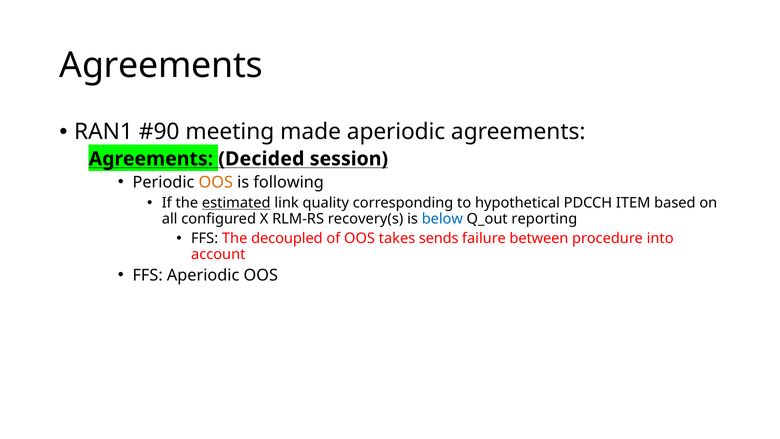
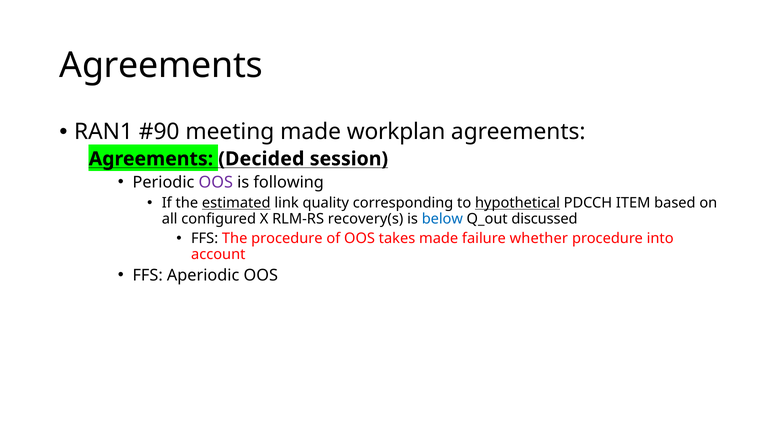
made aperiodic: aperiodic -> workplan (396, 132)
OOS colour: orange -> purple (216, 182)
hypothetical underline: none -> present (518, 203)
reporting: reporting -> discussed (544, 219)
The decoupled: decoupled -> procedure (287, 239)
takes sends: sends -> made (439, 239)
between: between -> whether (539, 239)
